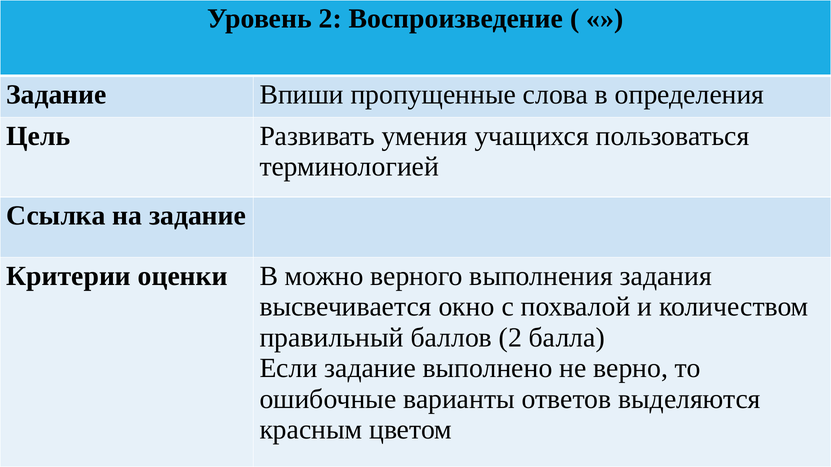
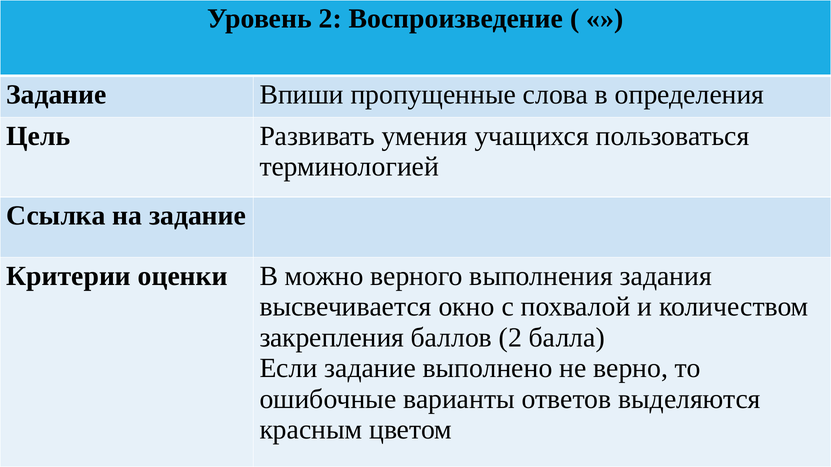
правильный: правильный -> закрепления (332, 338)
